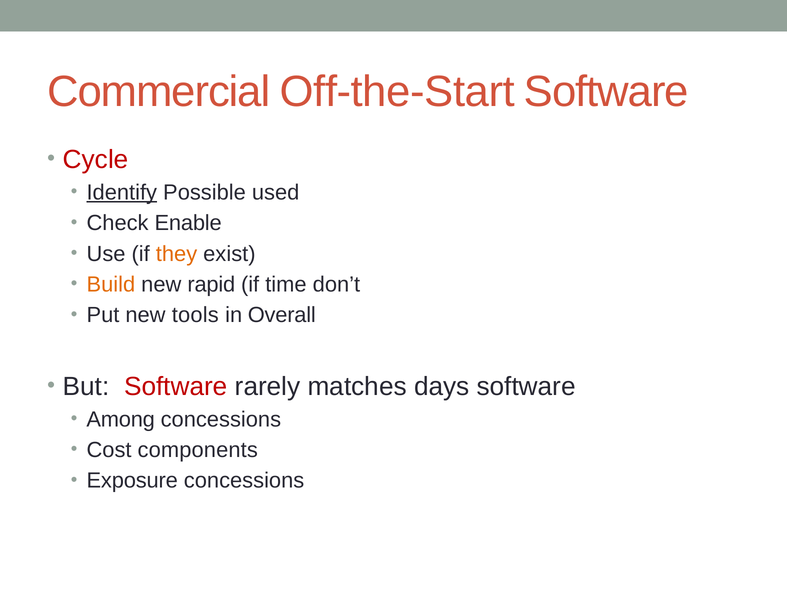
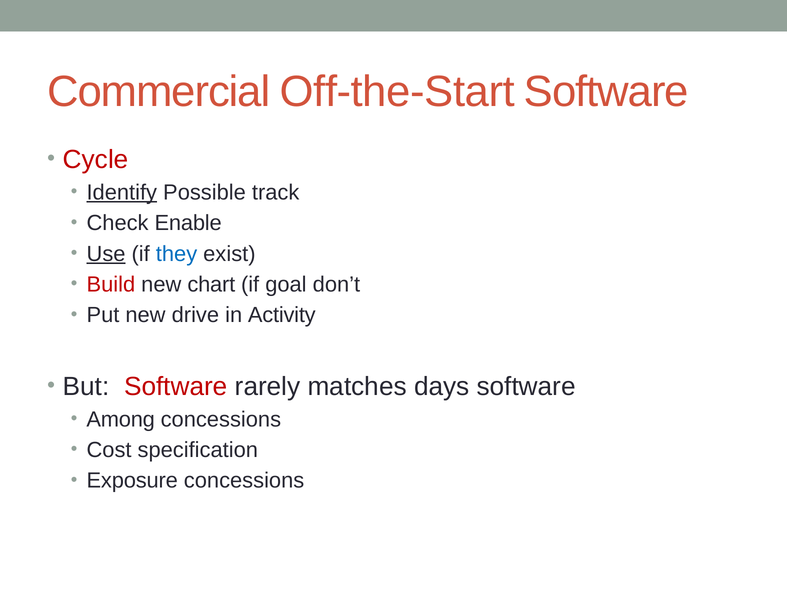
used: used -> track (276, 192)
Use underline: none -> present (106, 253)
they colour: orange -> blue (176, 253)
Build colour: orange -> red (111, 284)
rapid: rapid -> chart (211, 284)
time: time -> goal (286, 284)
tools: tools -> drive (195, 315)
Overall: Overall -> Activity (282, 315)
components: components -> specification (198, 449)
